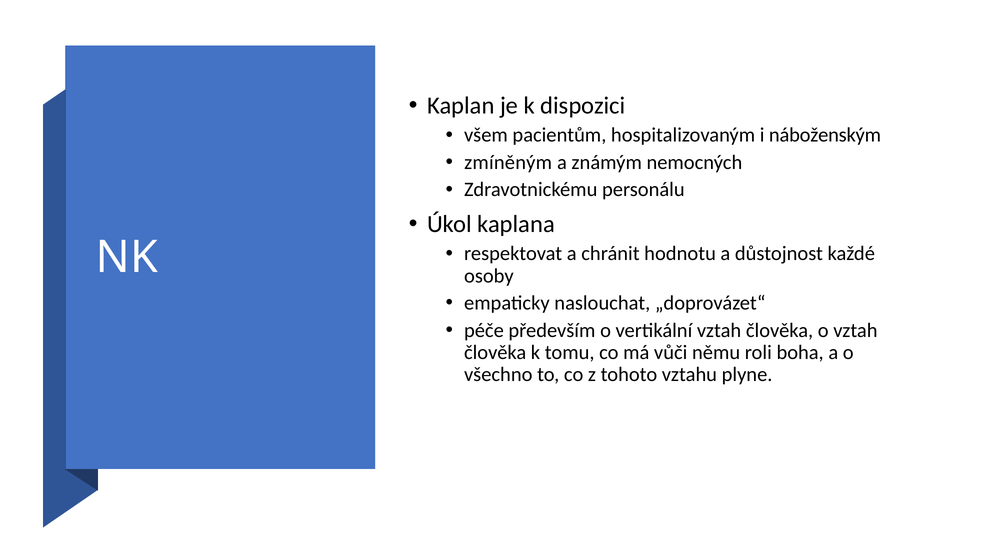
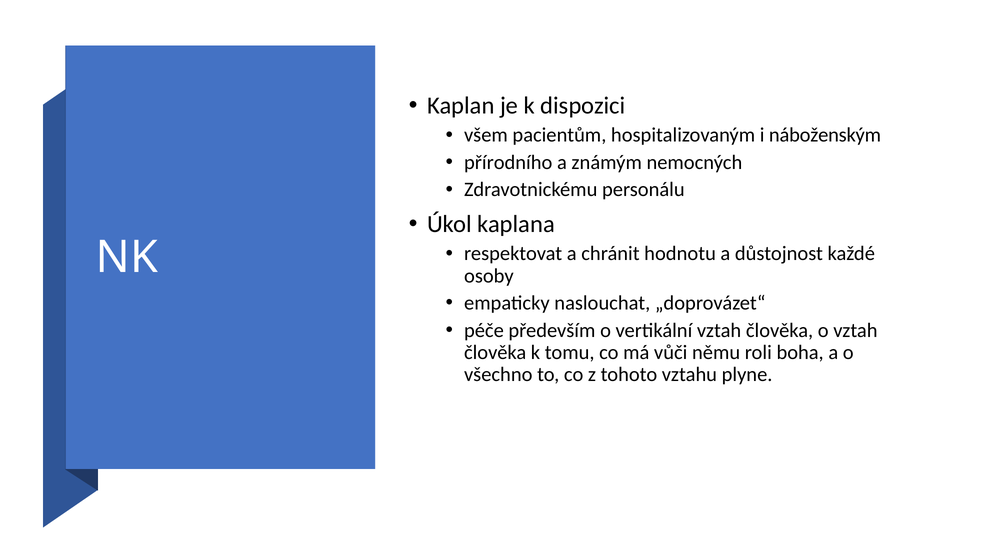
zmíněným: zmíněným -> přírodního (508, 162)
